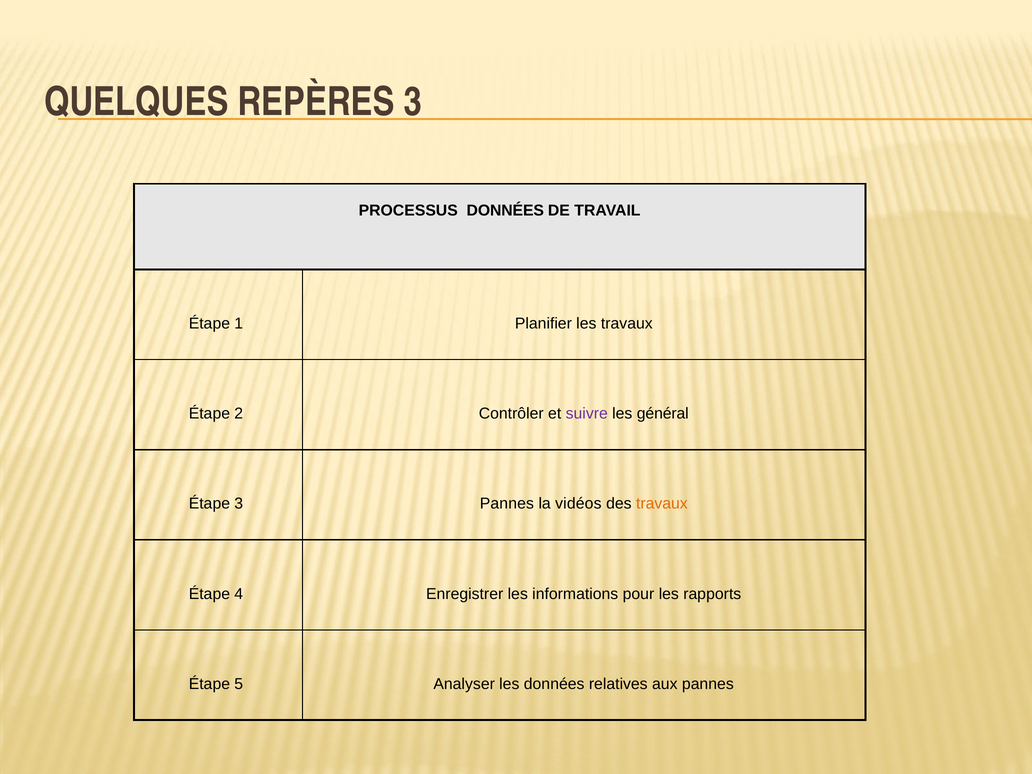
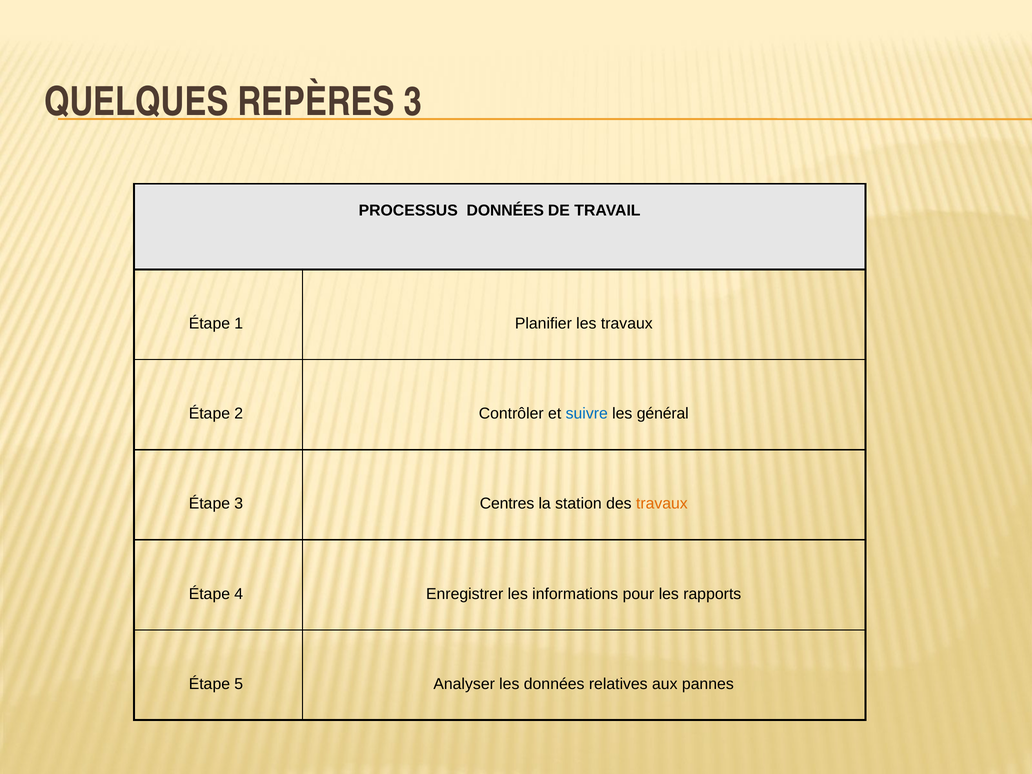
suivre colour: purple -> blue (587, 414)
3 Pannes: Pannes -> Centres (507, 504)
vidéos: vidéos -> station (578, 504)
